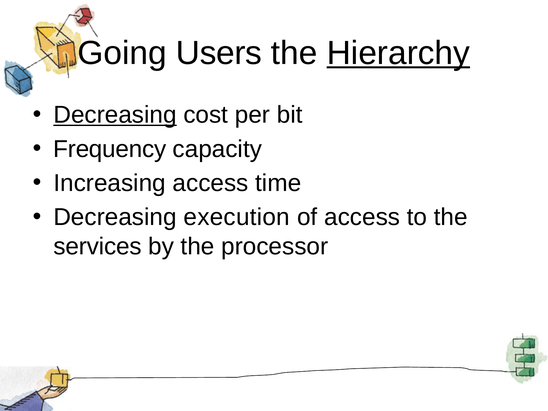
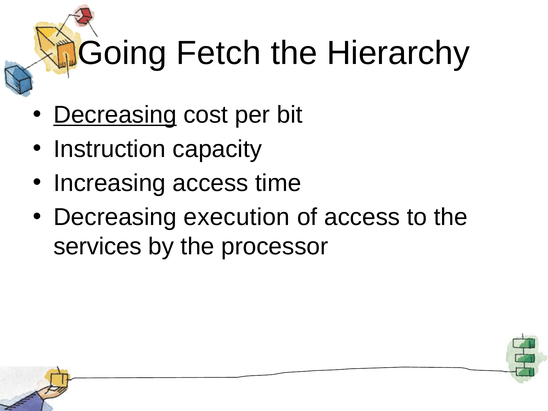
Users: Users -> Fetch (219, 53)
Hierarchy underline: present -> none (398, 53)
Frequency: Frequency -> Instruction (110, 149)
